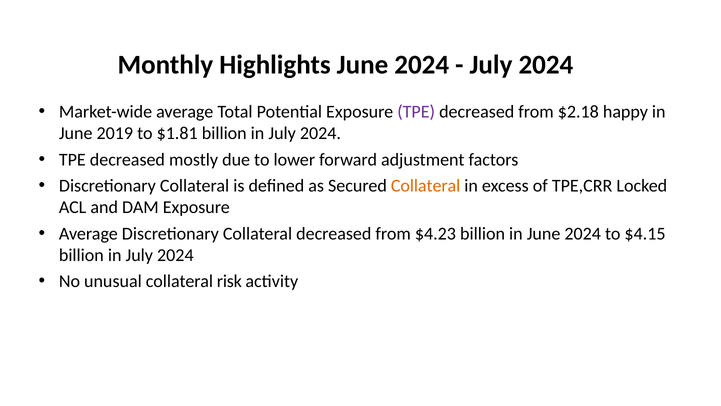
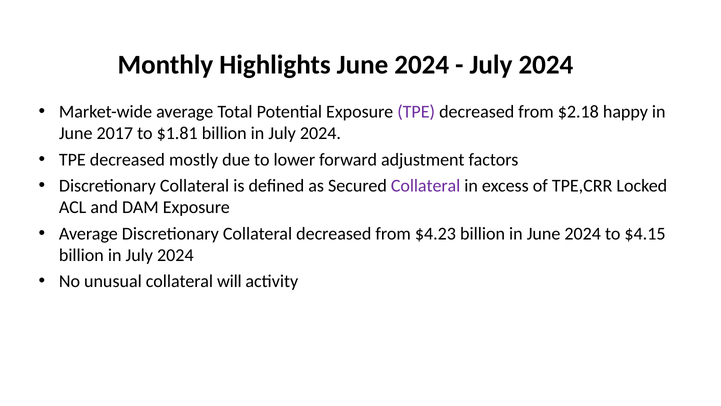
2019: 2019 -> 2017 (115, 133)
Collateral colour: orange -> purple (426, 186)
risk: risk -> will (229, 281)
